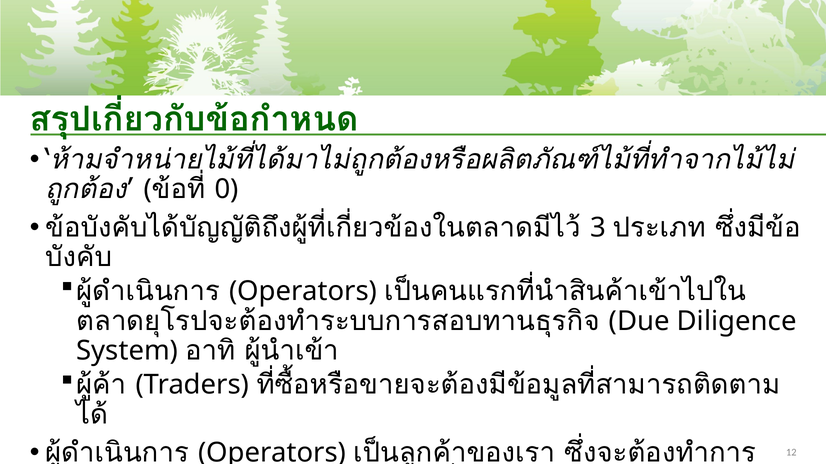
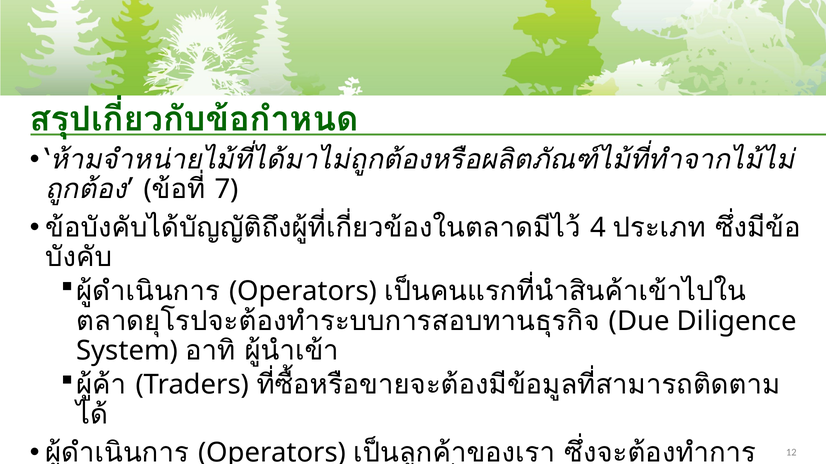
0: 0 -> 7 (227, 190)
3: 3 -> 4 (598, 228)
